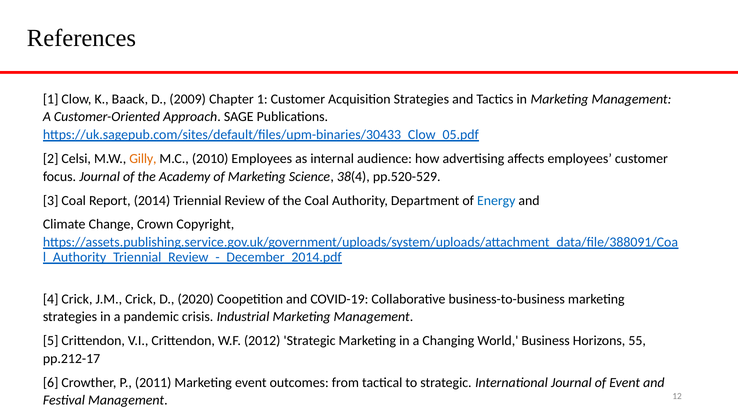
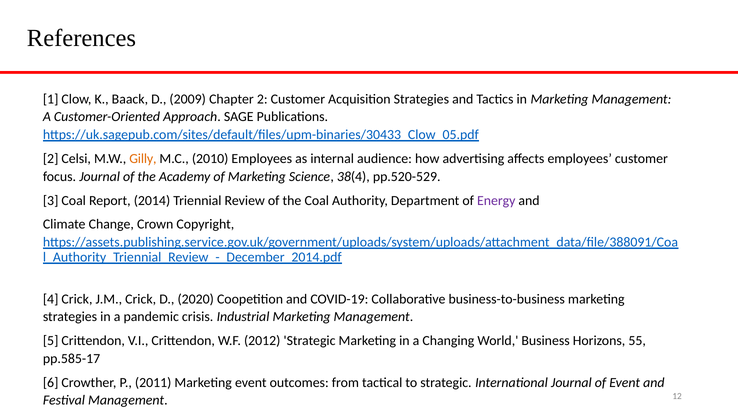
Chapter 1: 1 -> 2 (262, 99)
Energy colour: blue -> purple (496, 201)
pp.212-17: pp.212-17 -> pp.585-17 (72, 359)
